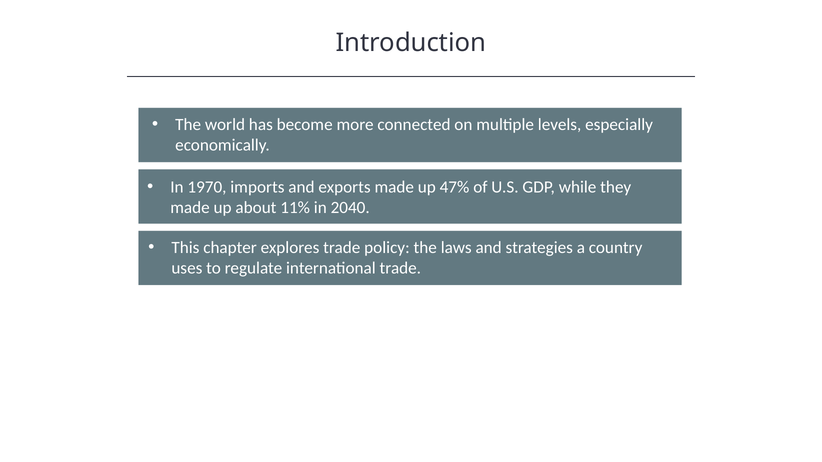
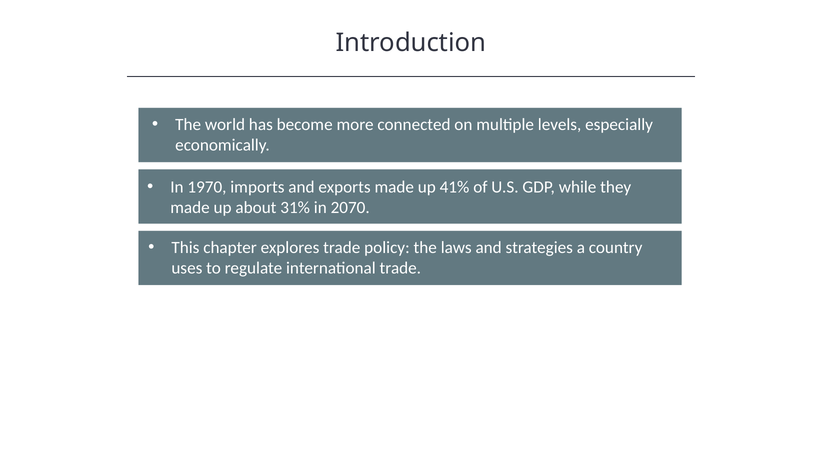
47%: 47% -> 41% (454, 187)
11%: 11% -> 31% (295, 208)
2040: 2040 -> 2070 (350, 208)
